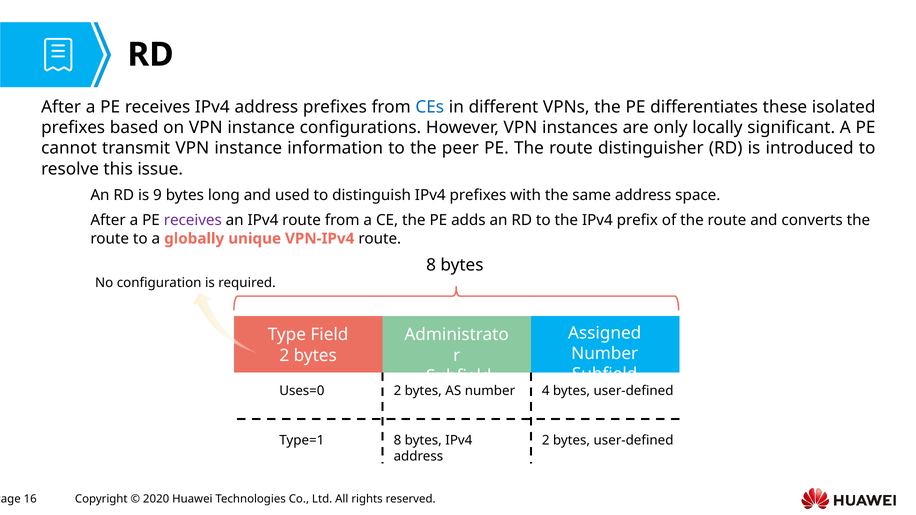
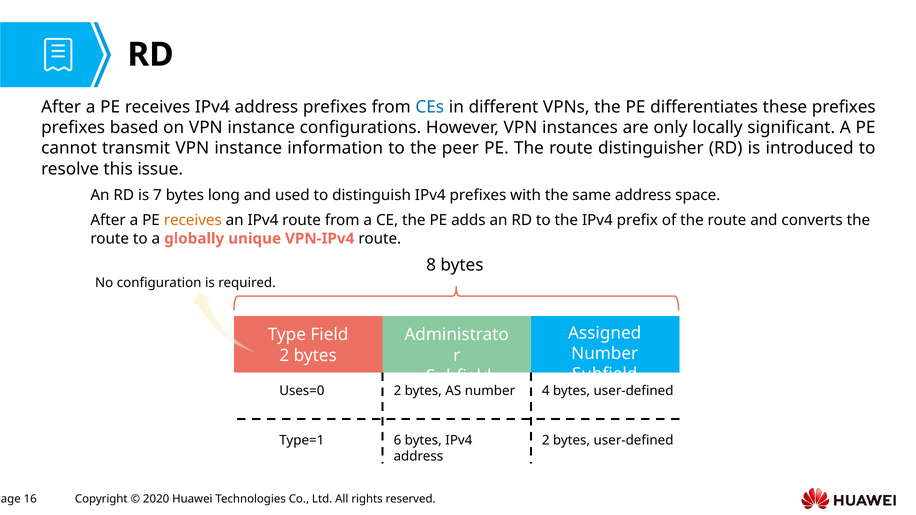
these isolated: isolated -> prefixes (844, 107)
9: 9 -> 7 (157, 195)
receives colour: purple -> orange (193, 220)
Type=1 8: 8 -> 6 (397, 441)
